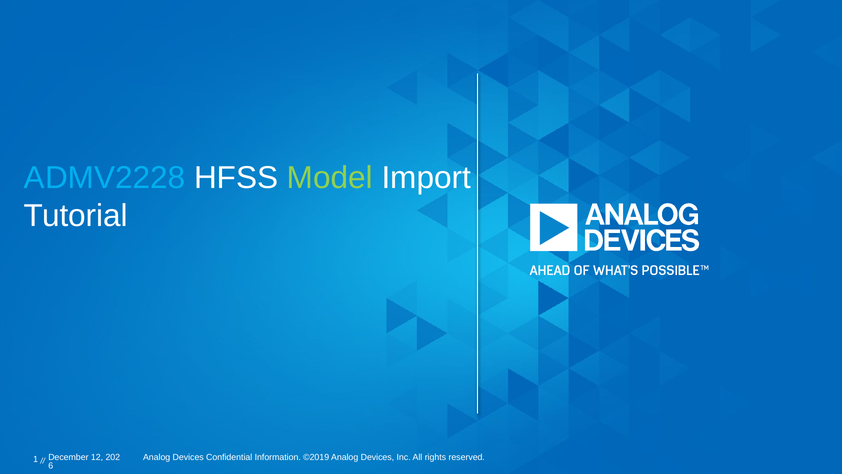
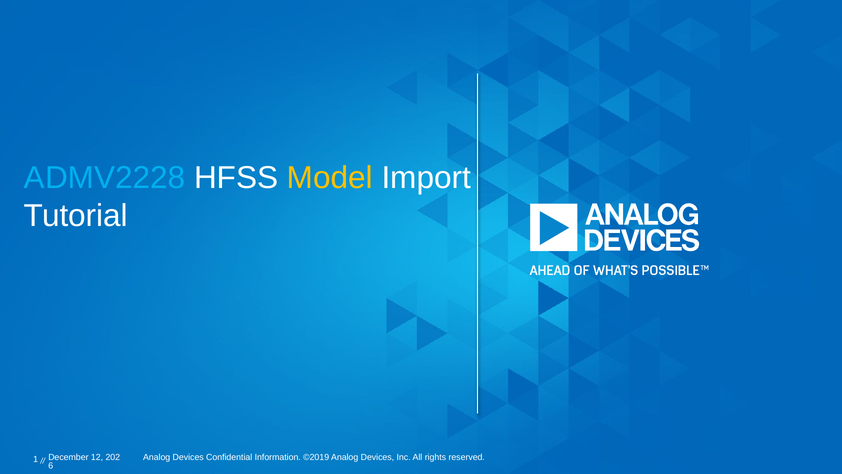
Model colour: light green -> yellow (330, 178)
